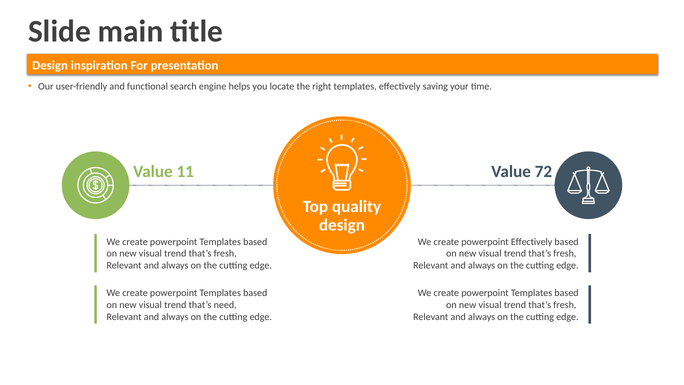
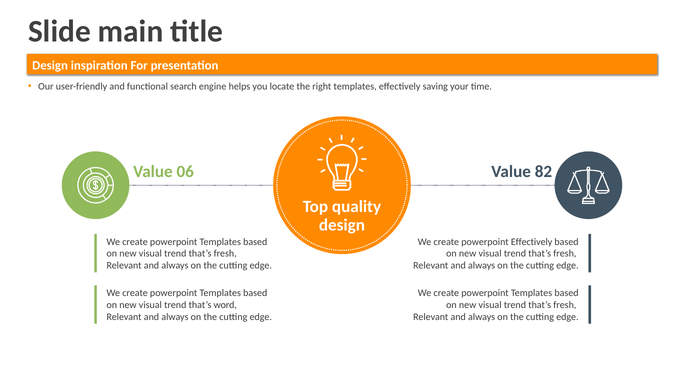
11: 11 -> 06 (185, 172)
72: 72 -> 82 (543, 172)
need: need -> word (225, 305)
